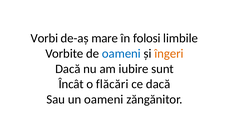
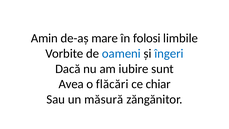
Vorbi: Vorbi -> Amin (44, 38)
îngeri colour: orange -> blue (169, 53)
Încât: Încât -> Avea (71, 84)
ce dacă: dacă -> chiar (158, 84)
un oameni: oameni -> măsură (104, 99)
